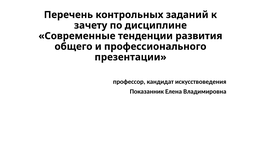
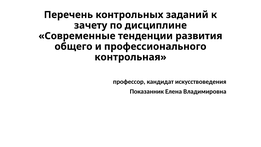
презентации: презентации -> контрольная (130, 57)
